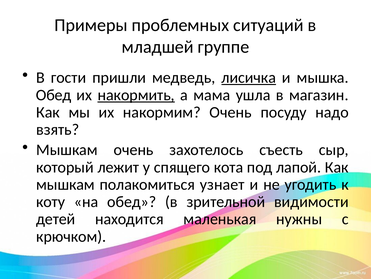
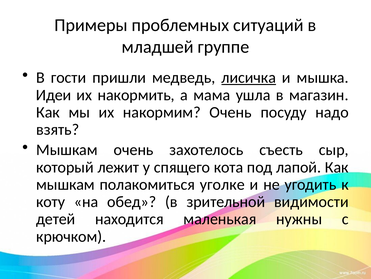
Обед: Обед -> Идеи (54, 95)
накормить underline: present -> none (136, 95)
узнает: узнает -> уголке (222, 184)
